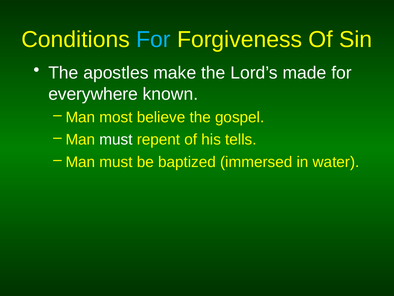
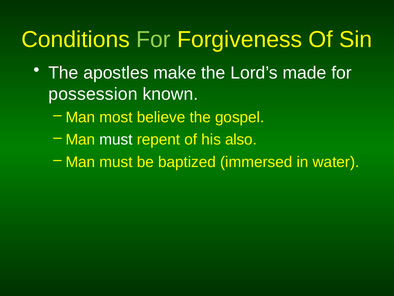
For colour: light blue -> light green (153, 39)
everywhere: everywhere -> possession (93, 94)
tells: tells -> also (241, 139)
